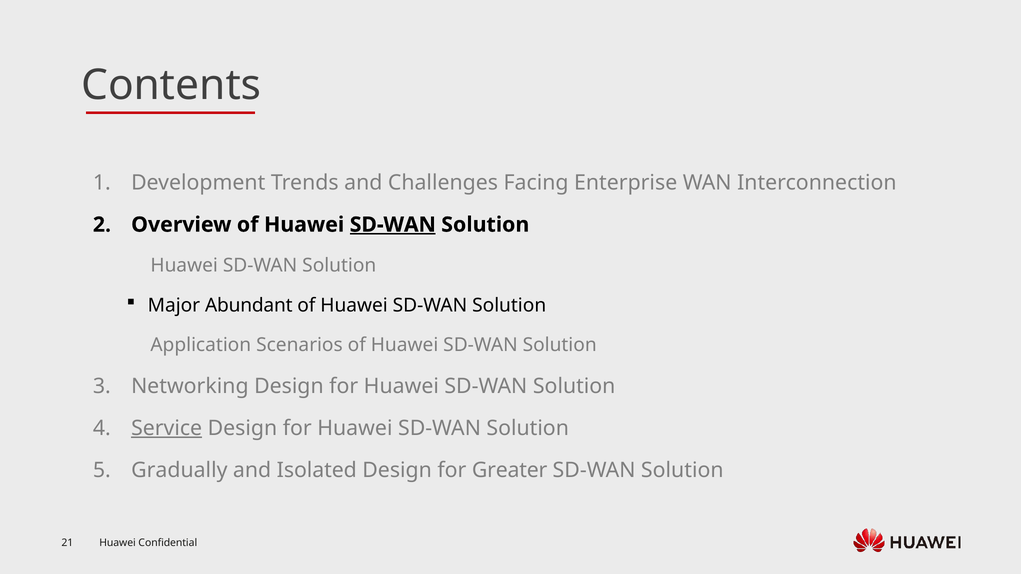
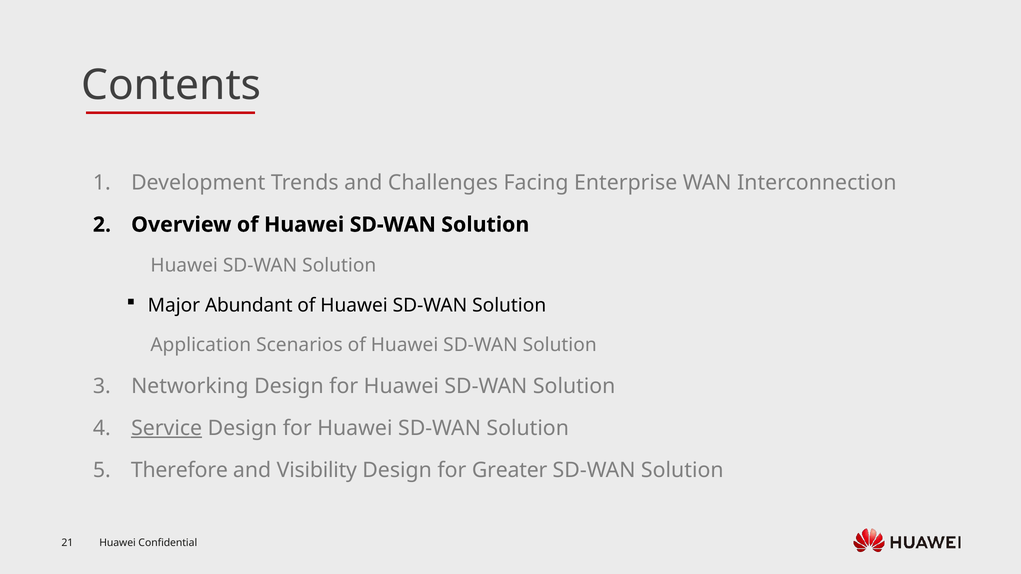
SD-WAN underline: present -> none (393, 225)
Gradually: Gradually -> Therefore (179, 471)
Isolated: Isolated -> Visibility (317, 471)
